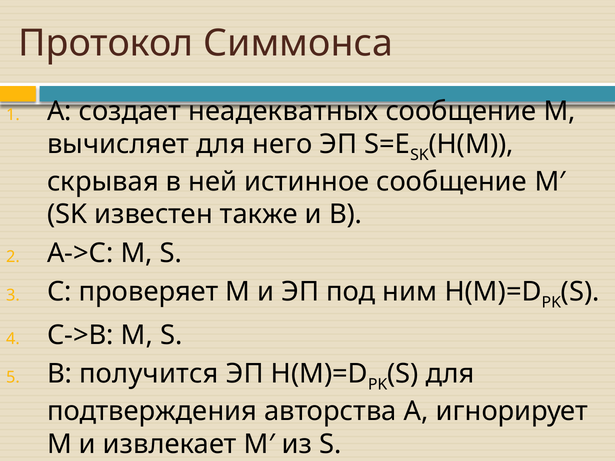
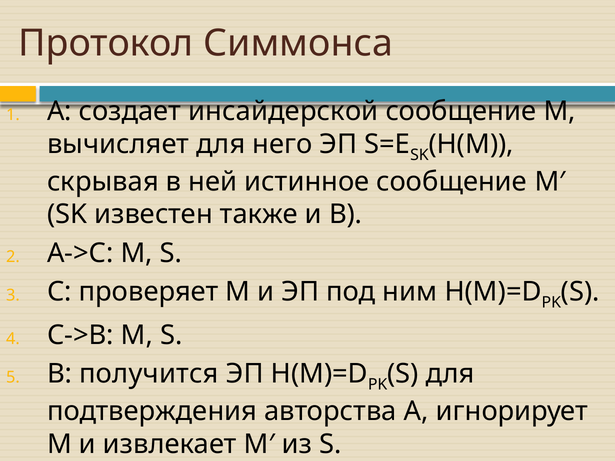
неадекватных: неадекватных -> инсайдерской (283, 112)
